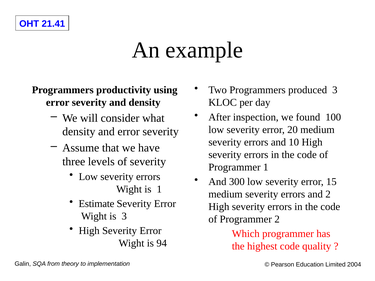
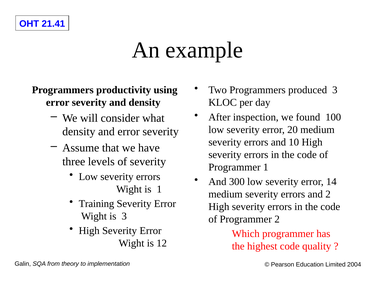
15: 15 -> 14 (331, 182)
Estimate: Estimate -> Training (96, 204)
94: 94 -> 12 (162, 243)
